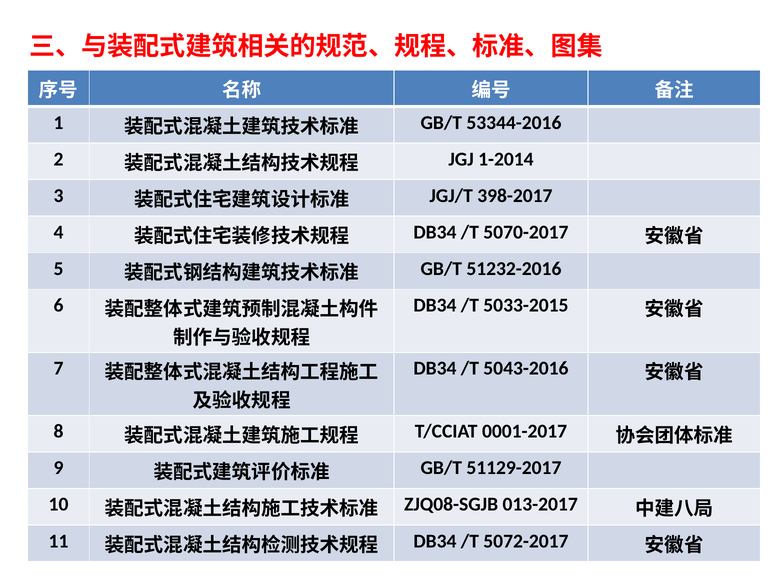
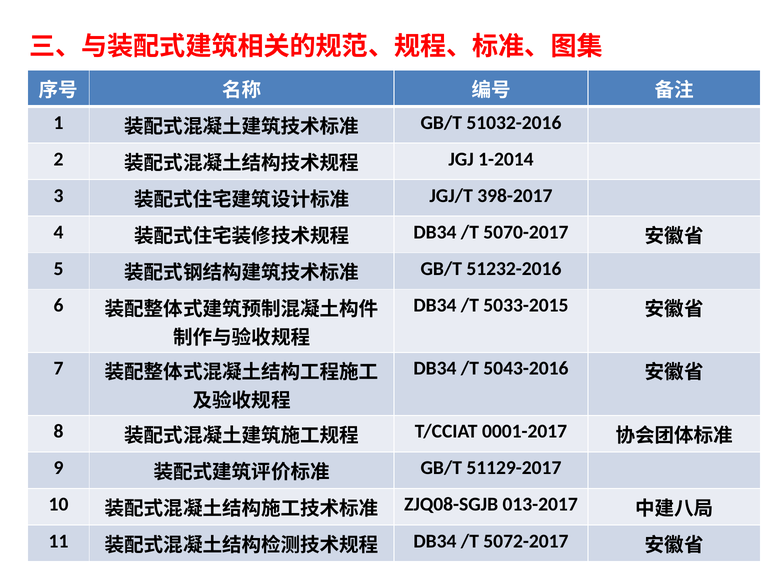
53344-2016: 53344-2016 -> 51032-2016 (514, 123)
